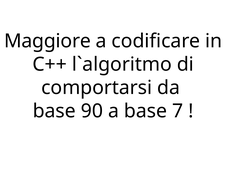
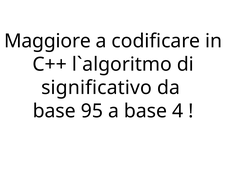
comportarsi: comportarsi -> significativo (97, 88)
90: 90 -> 95 (92, 111)
7: 7 -> 4 (178, 111)
